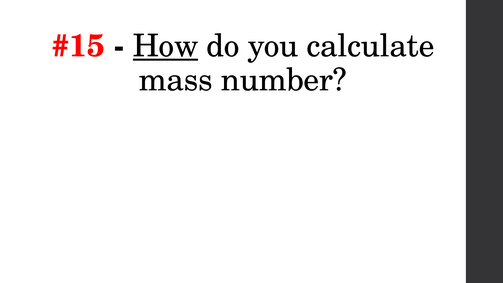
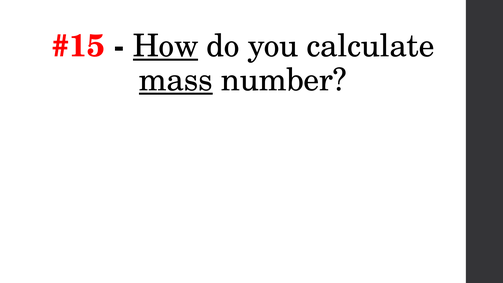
mass underline: none -> present (176, 80)
